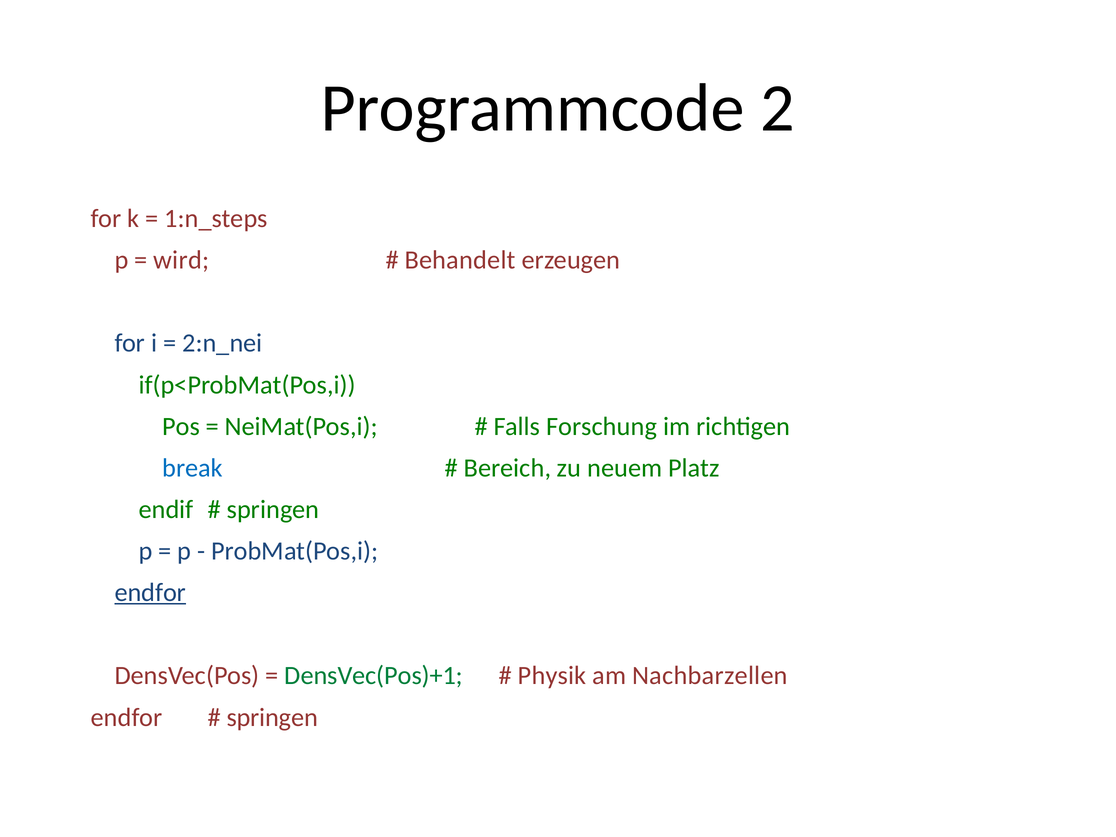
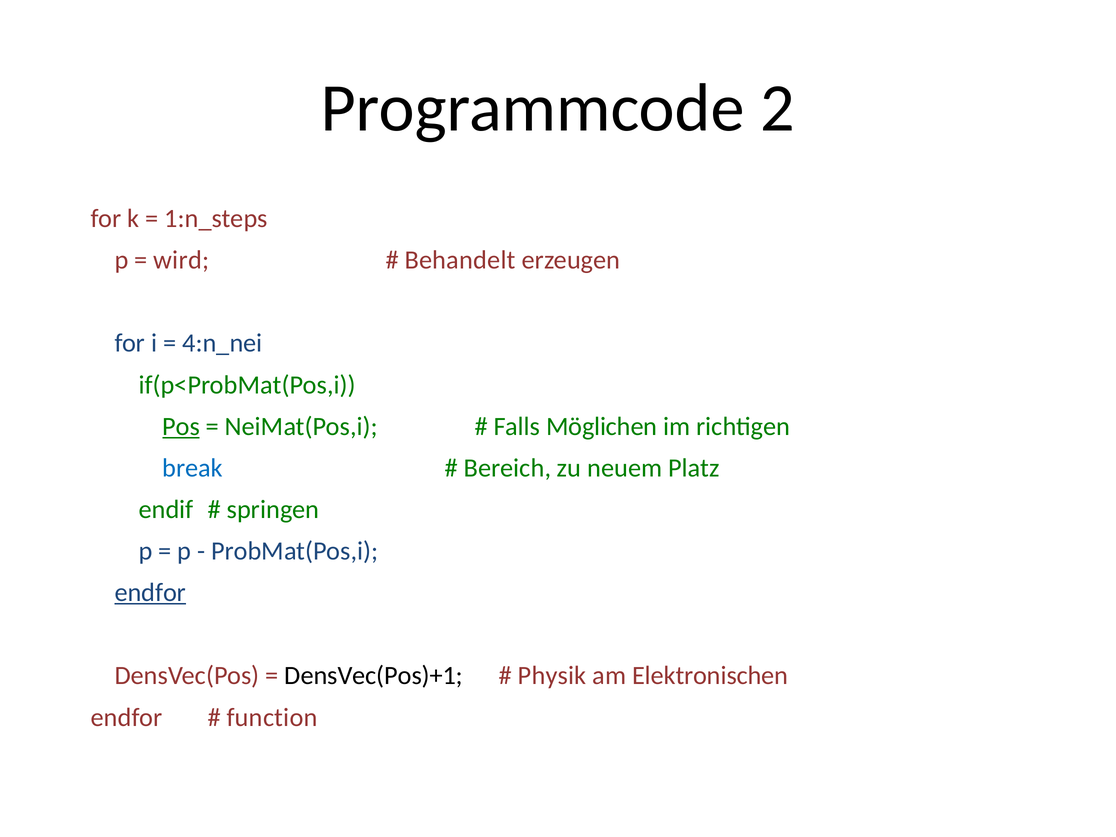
2:n_nei: 2:n_nei -> 4:n_nei (222, 343)
Pos underline: none -> present (181, 426)
Forschung: Forschung -> Möglichen (602, 426)
DensVec(Pos)+1 colour: green -> black (374, 676)
Nachbarzellen: Nachbarzellen -> Elektronischen (710, 676)
springen: springen -> function (272, 717)
